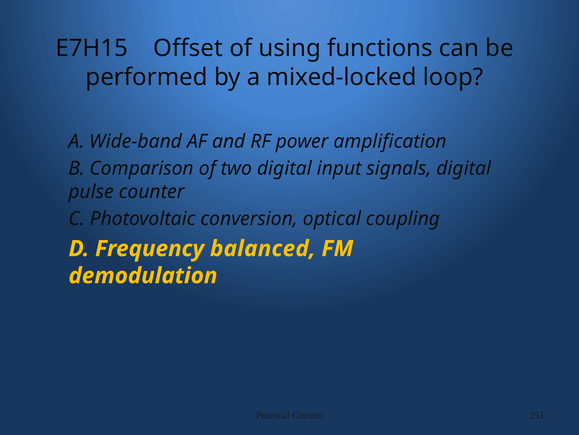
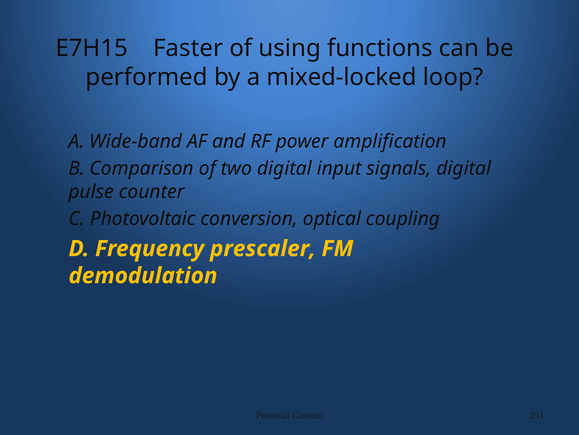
Offset: Offset -> Faster (188, 48)
balanced: balanced -> prescaler (263, 248)
